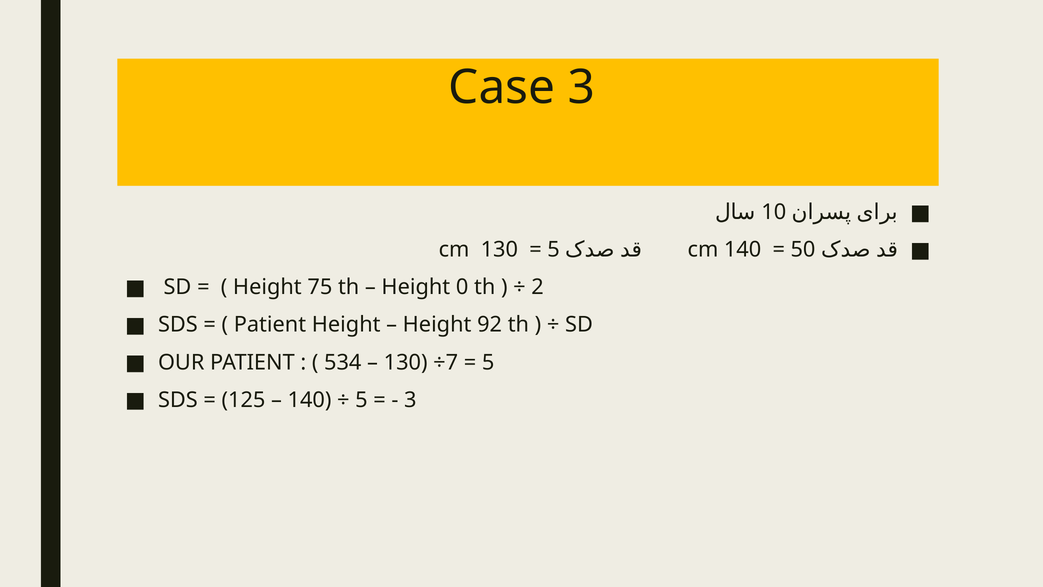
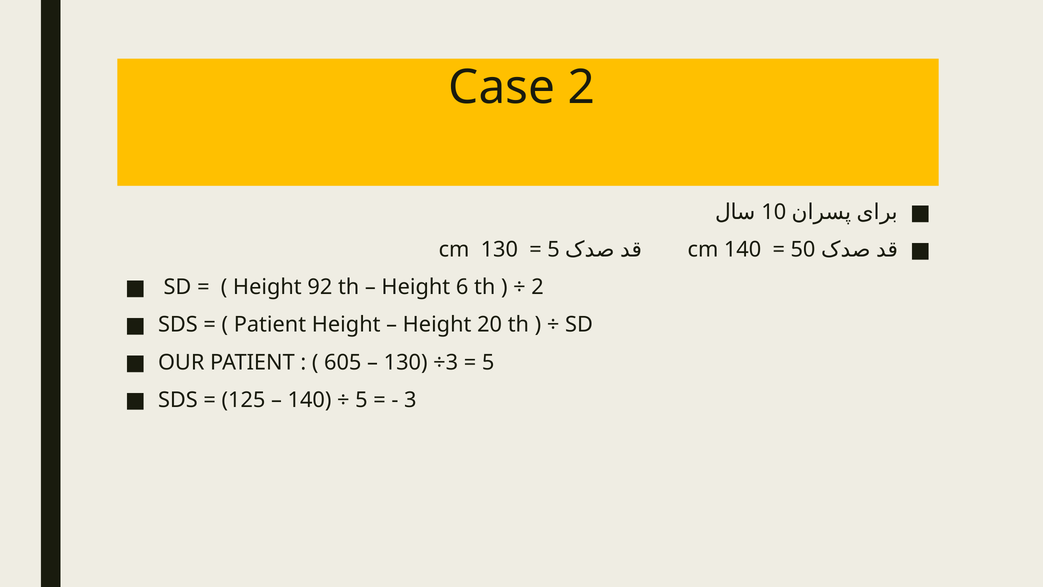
Case 3: 3 -> 2 (581, 88)
75: 75 -> 92 (320, 287)
0: 0 -> 6 (462, 287)
92: 92 -> 20 (490, 325)
534: 534 -> 605 (343, 362)
÷7: ÷7 -> ÷3 (446, 362)
